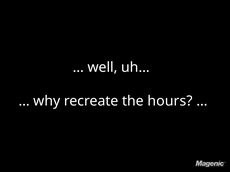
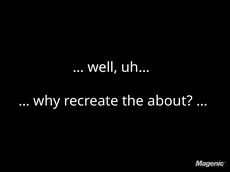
hours: hours -> about (170, 101)
